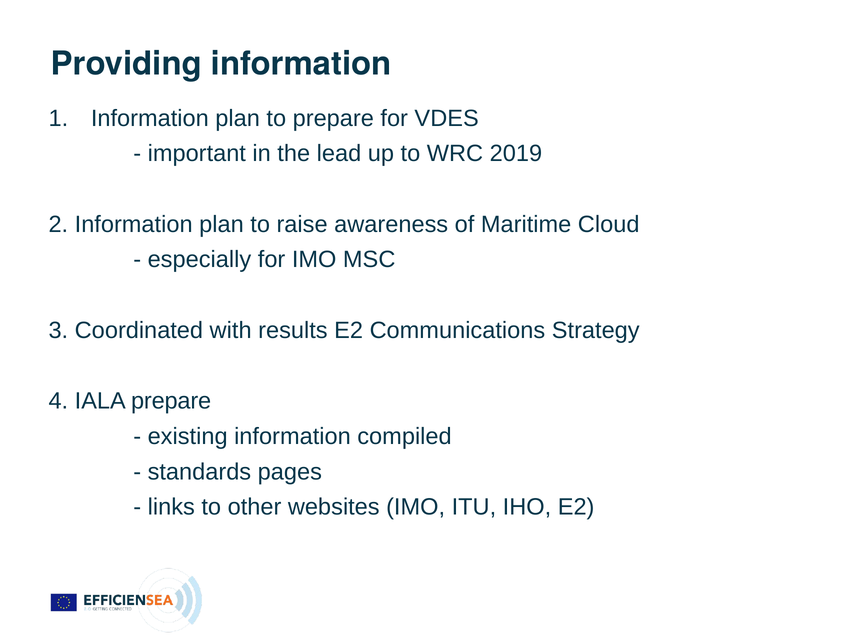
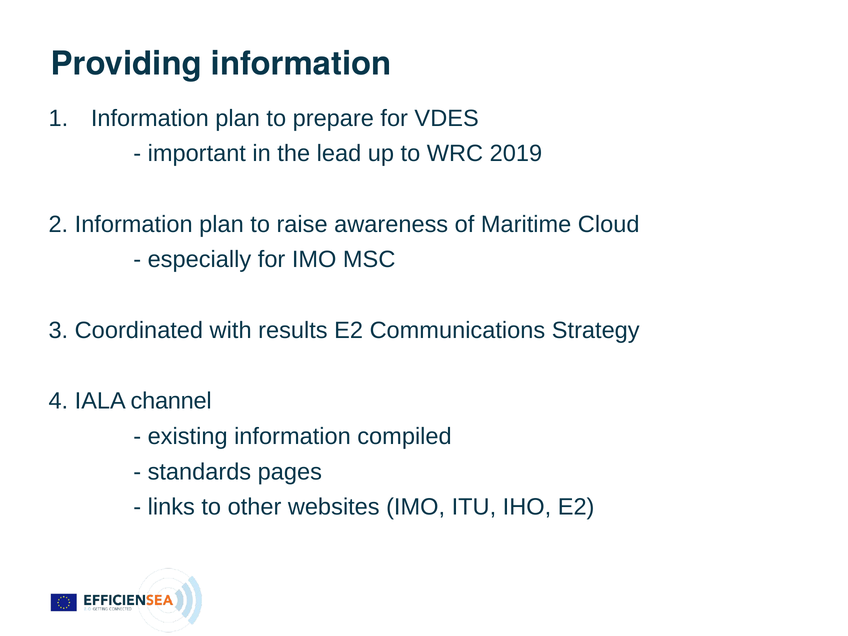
IALA prepare: prepare -> channel (171, 401)
